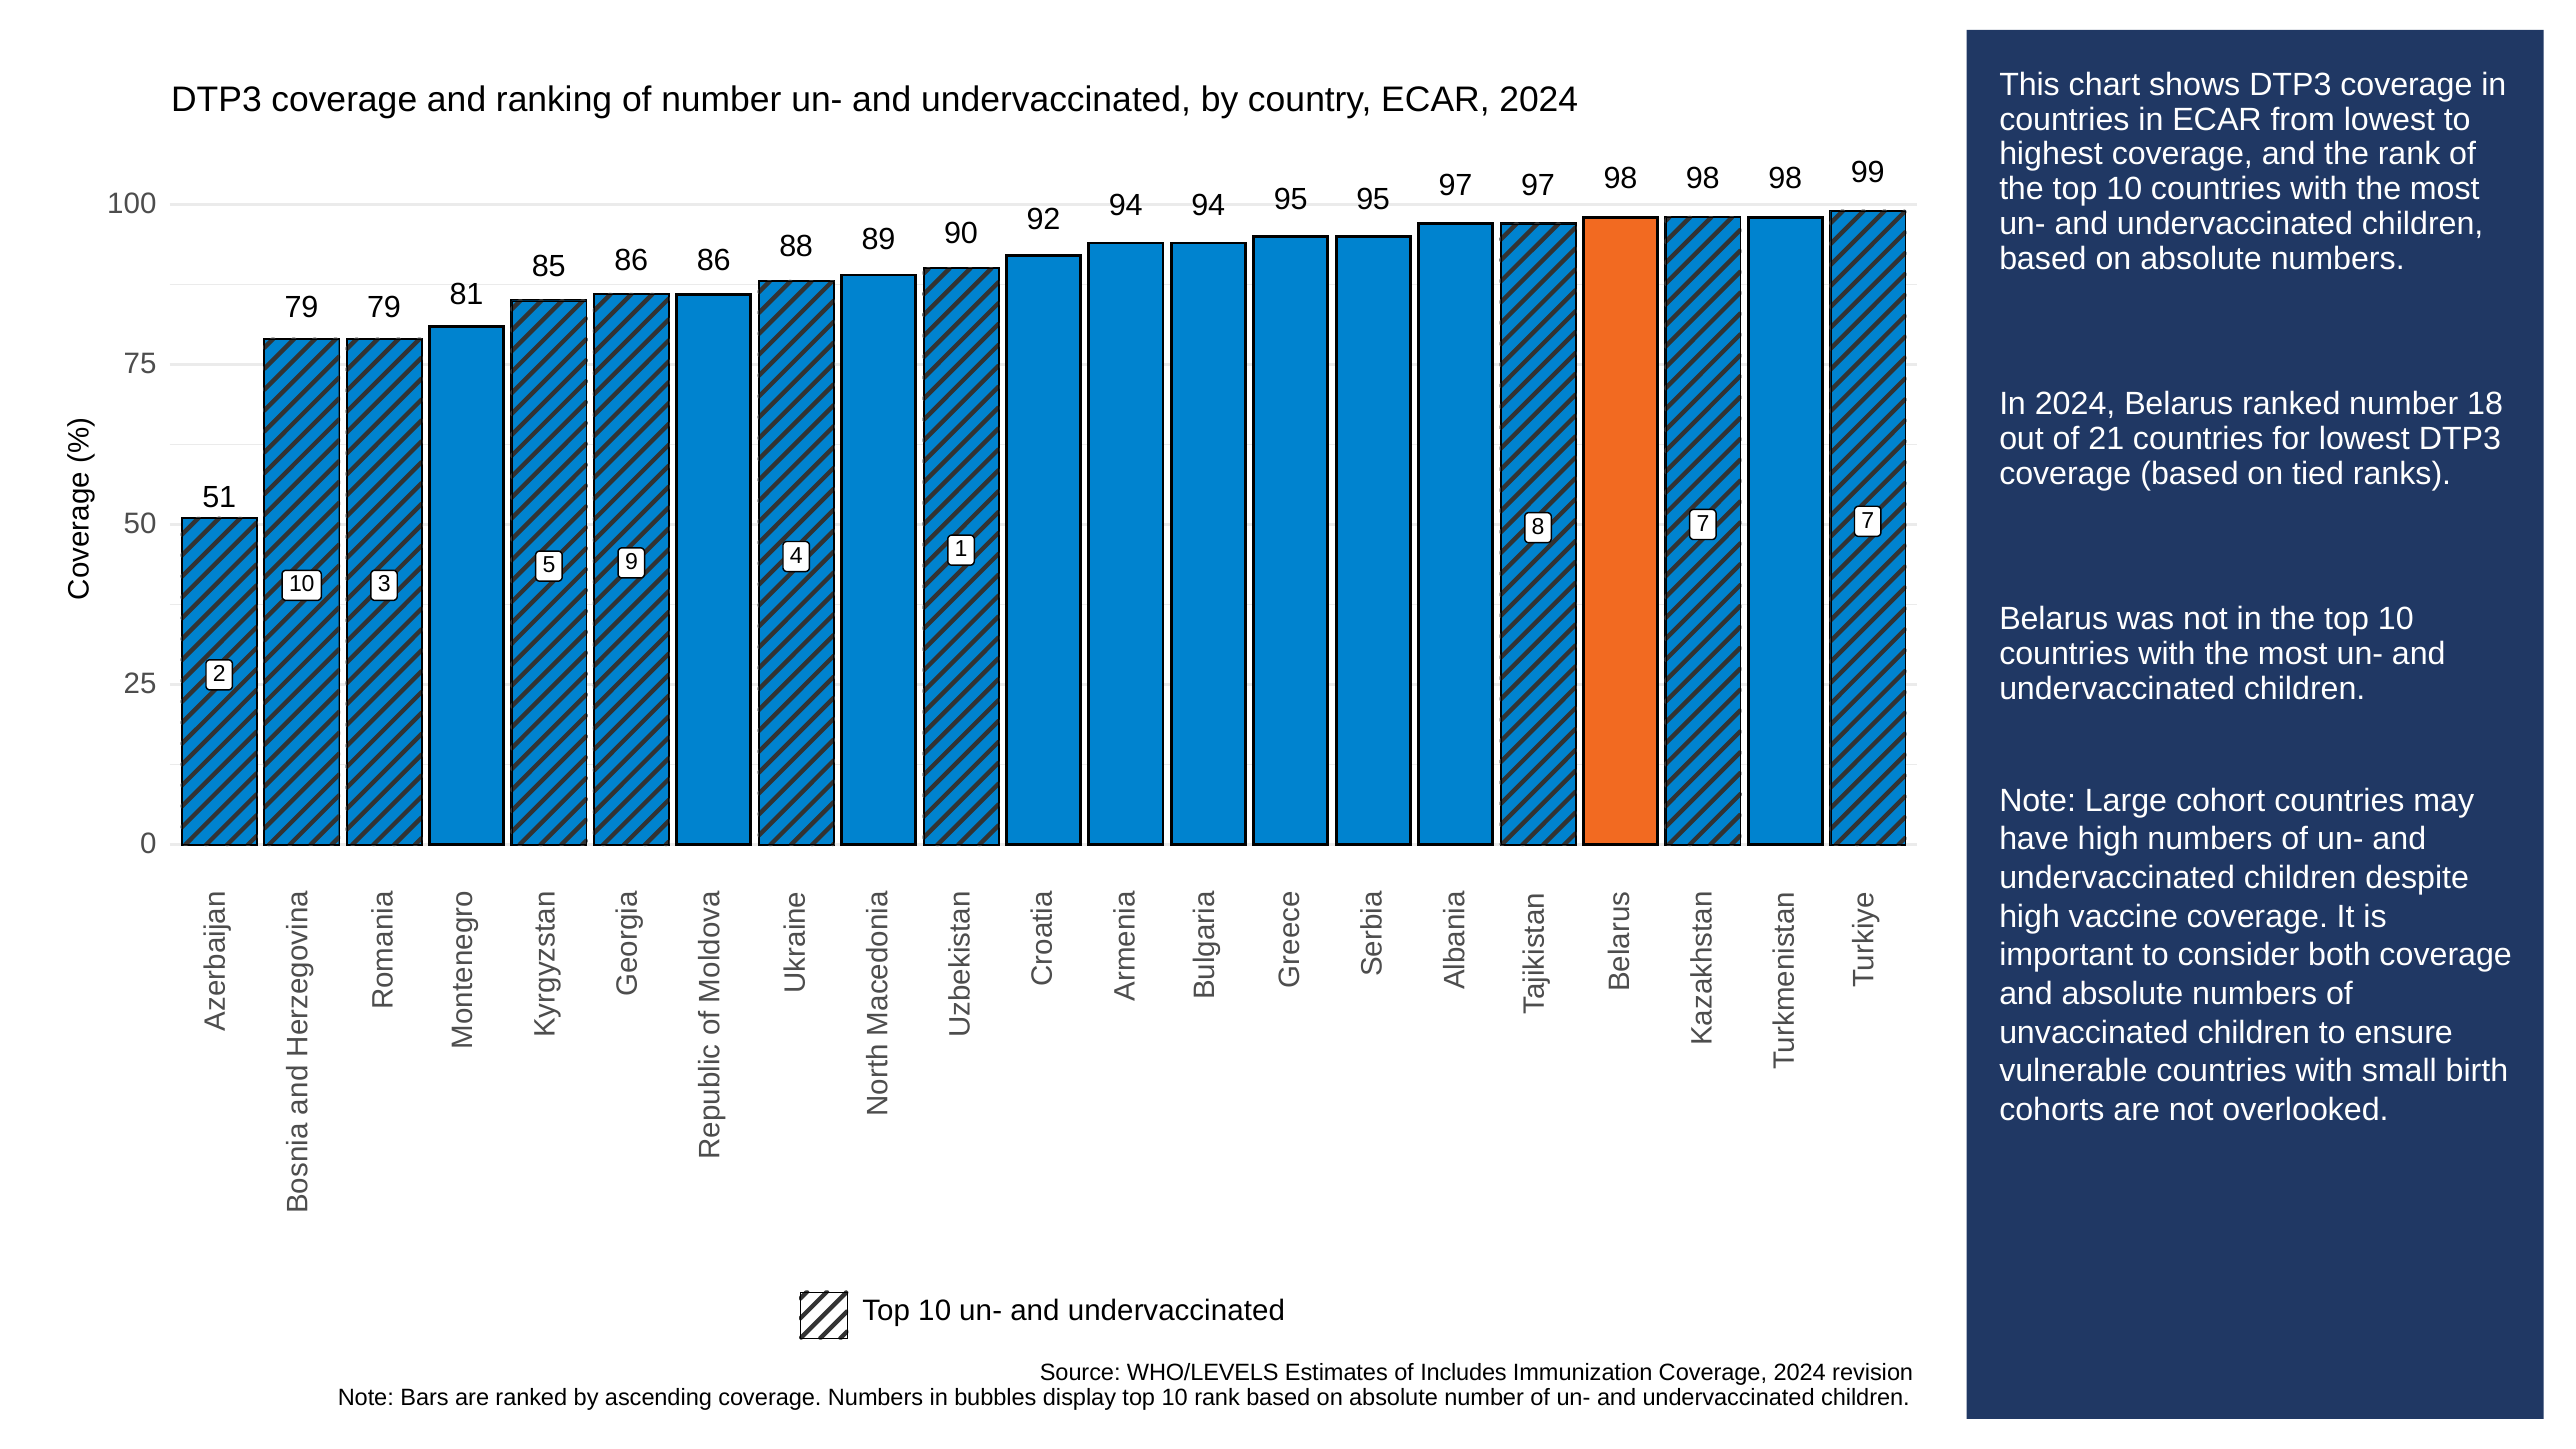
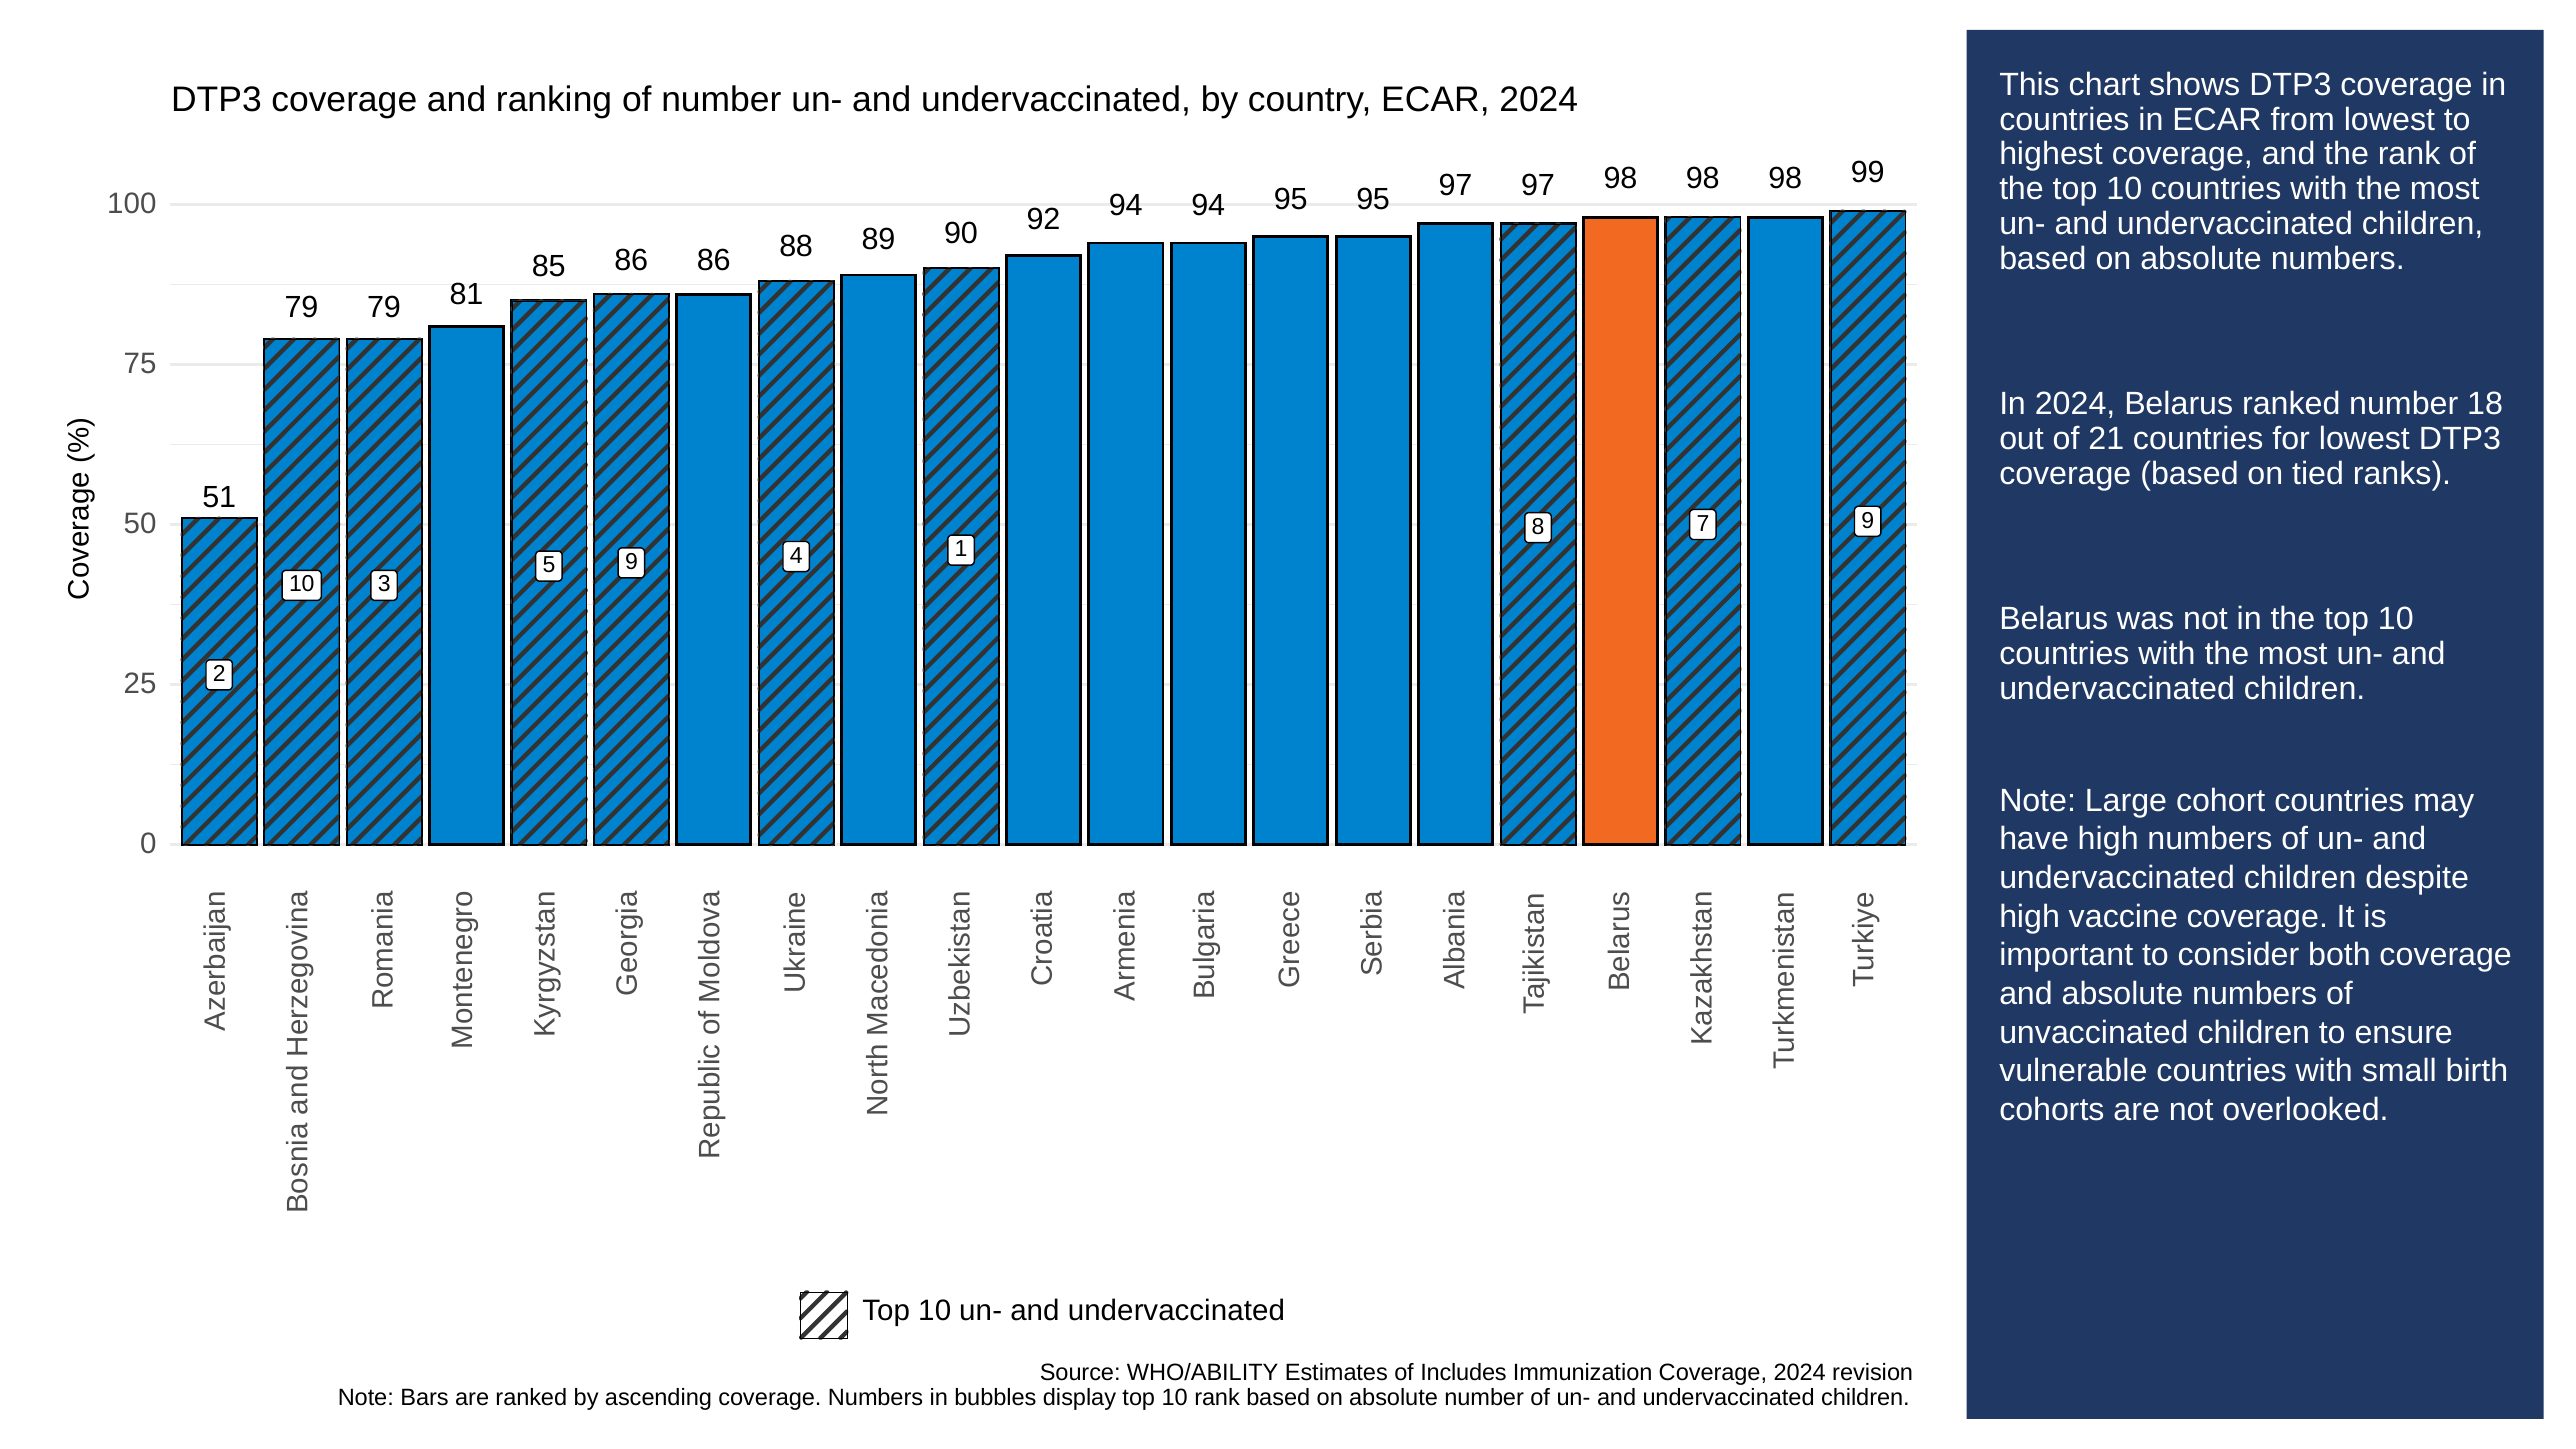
7 7: 7 -> 9 (1868, 520)
WHO/LEVELS: WHO/LEVELS -> WHO/ABILITY (1203, 1373)
